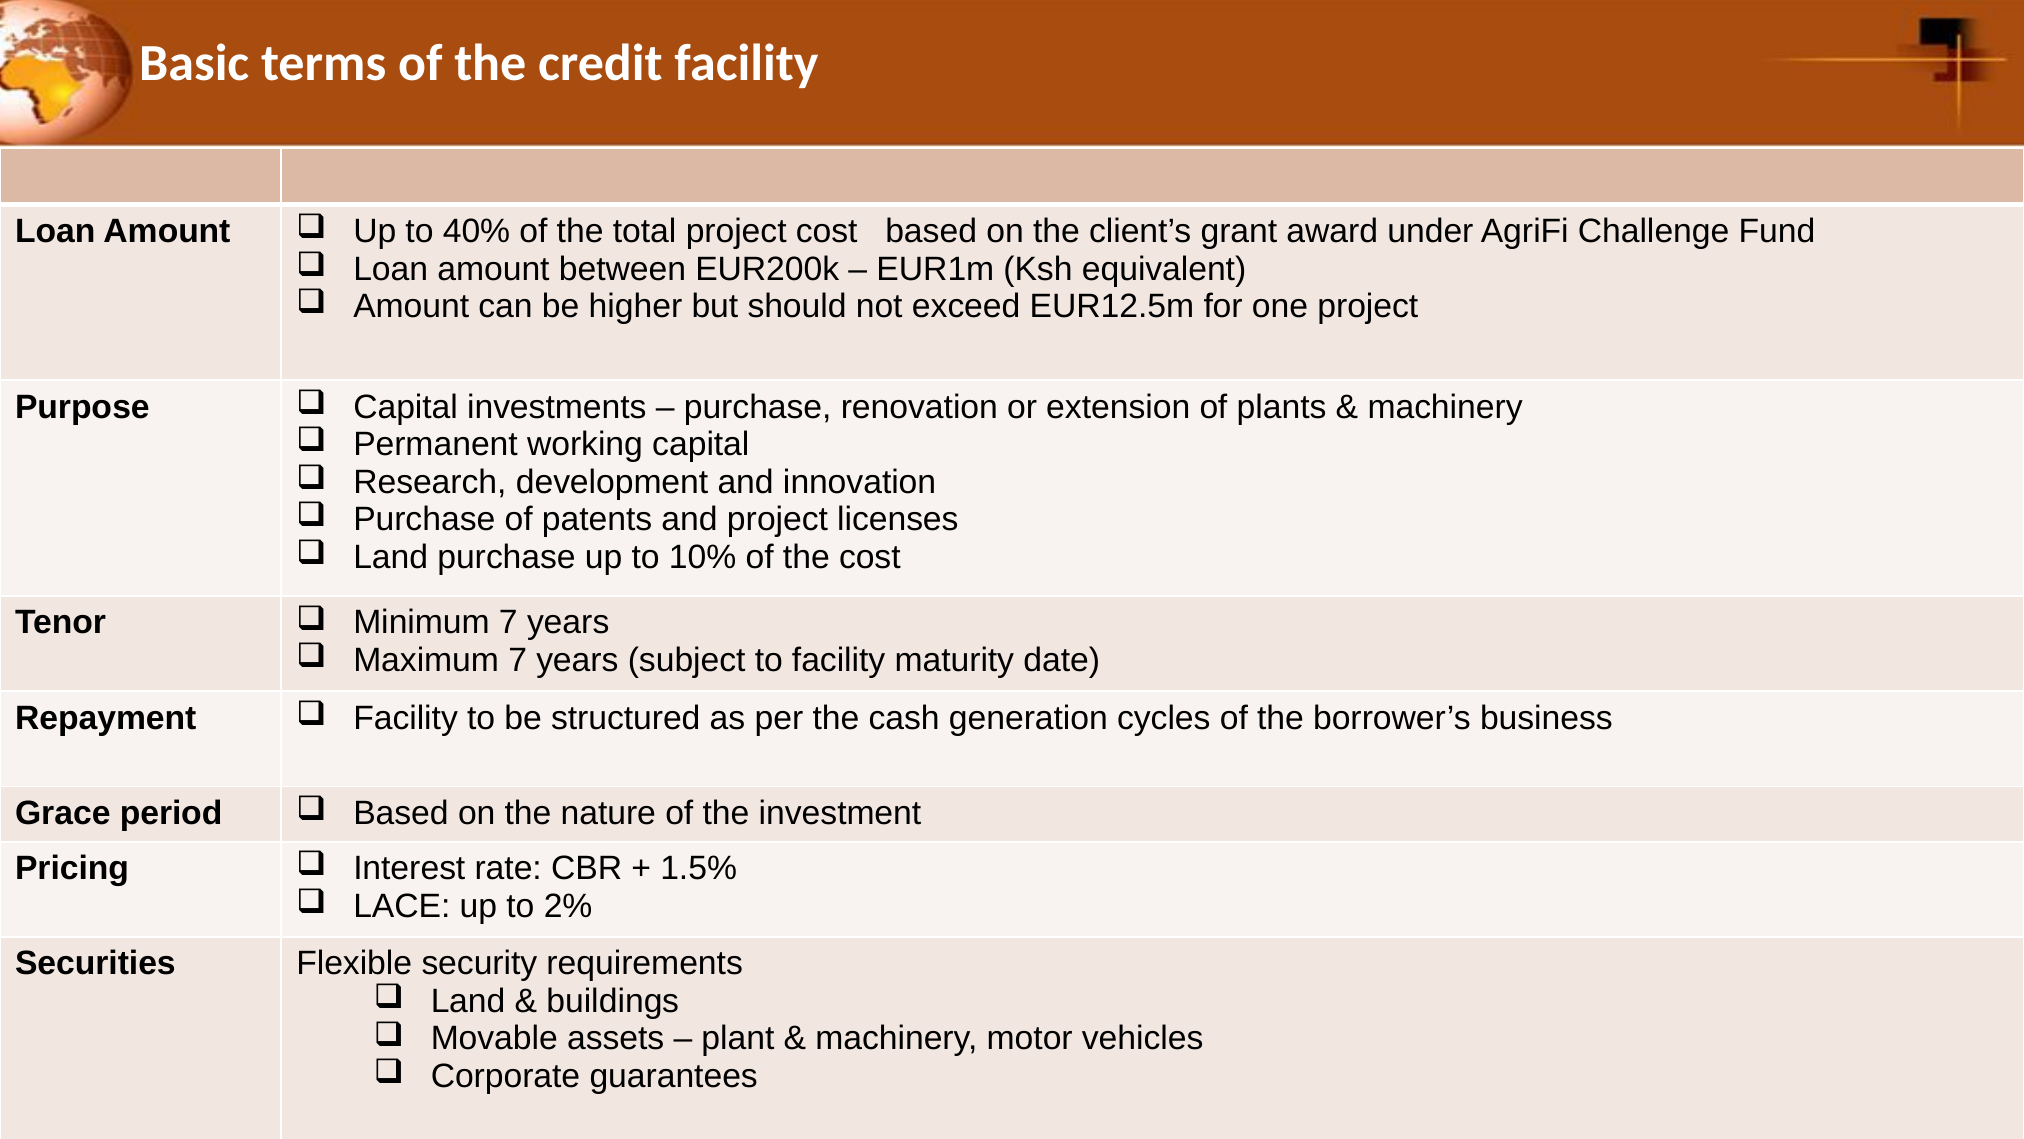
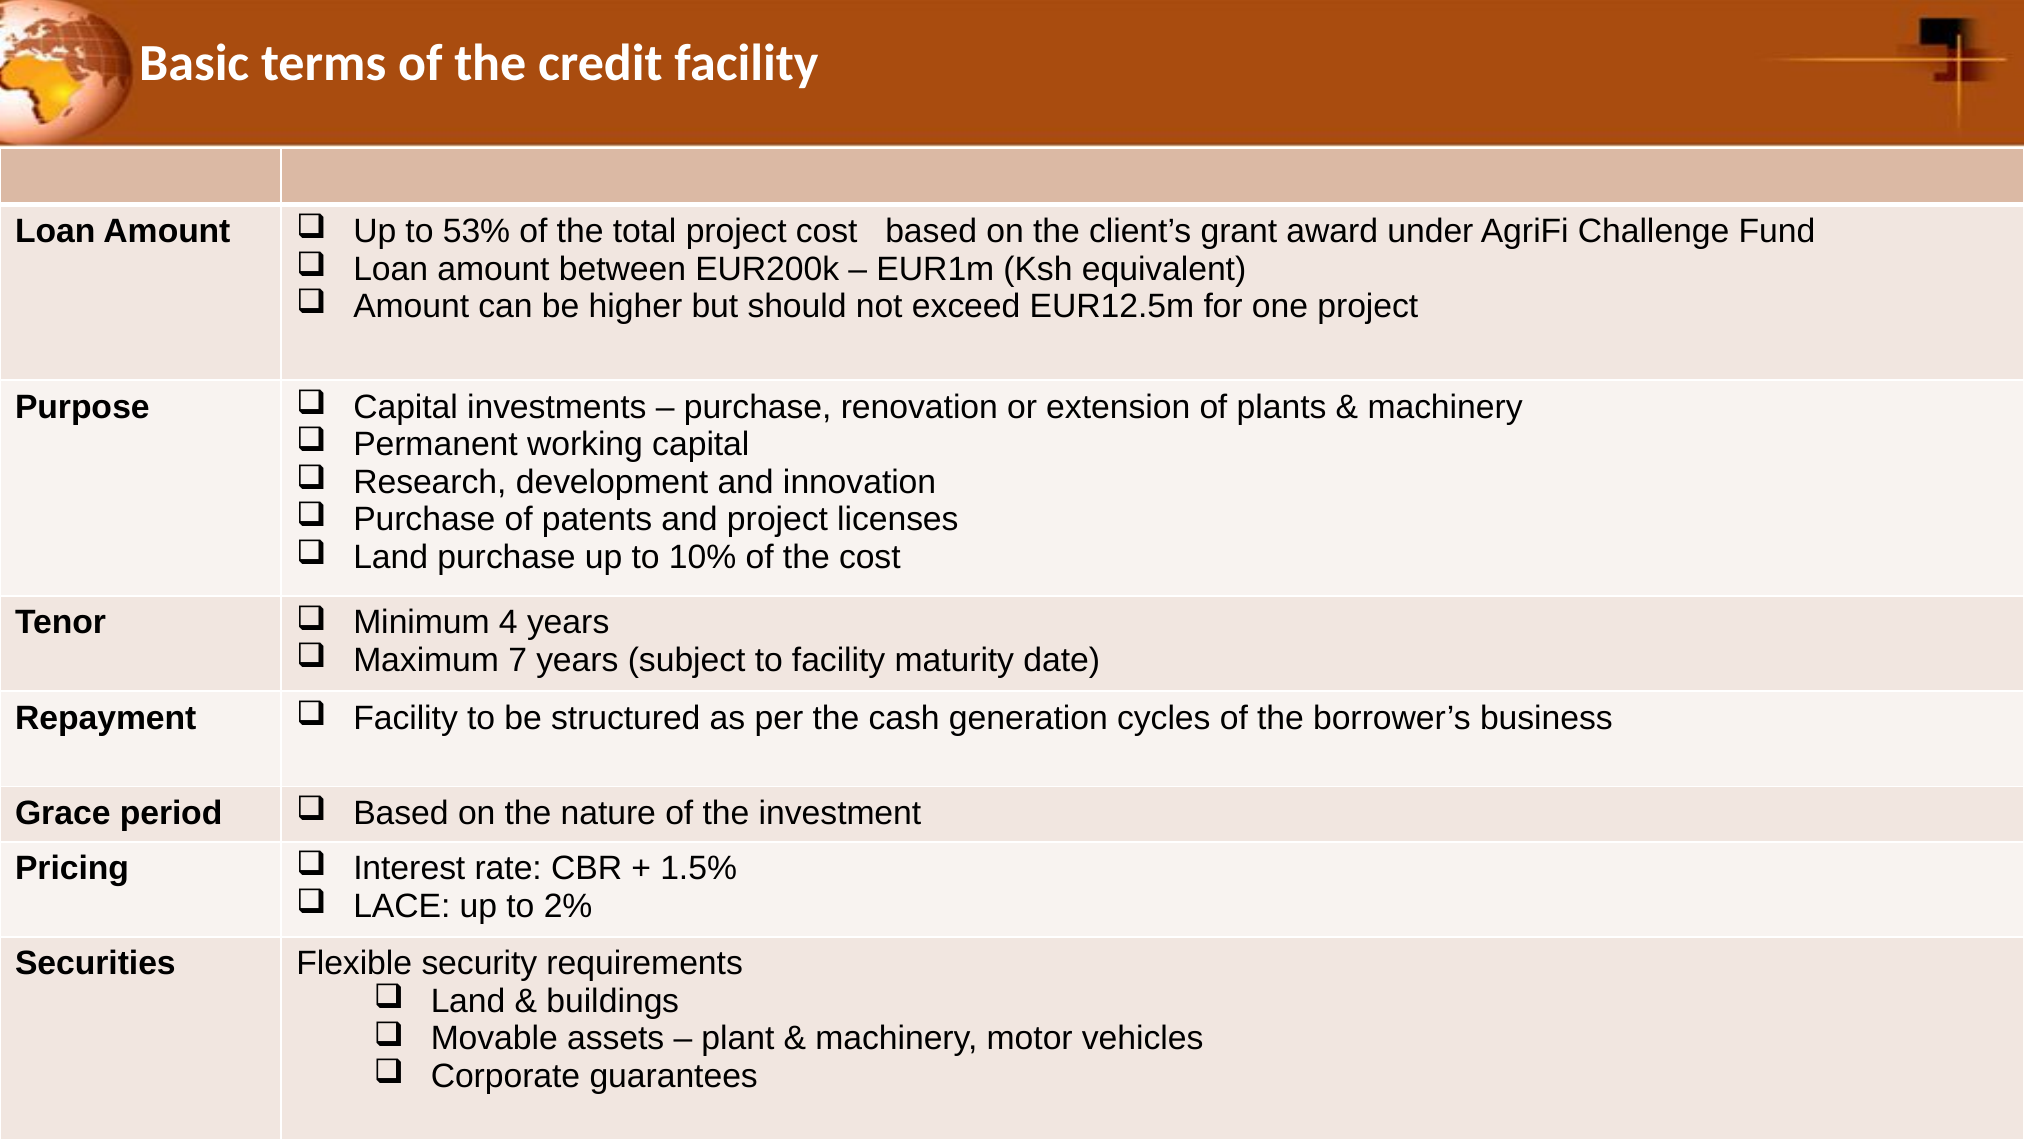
40%: 40% -> 53% (477, 231)
Minimum 7: 7 -> 4 (508, 622)
